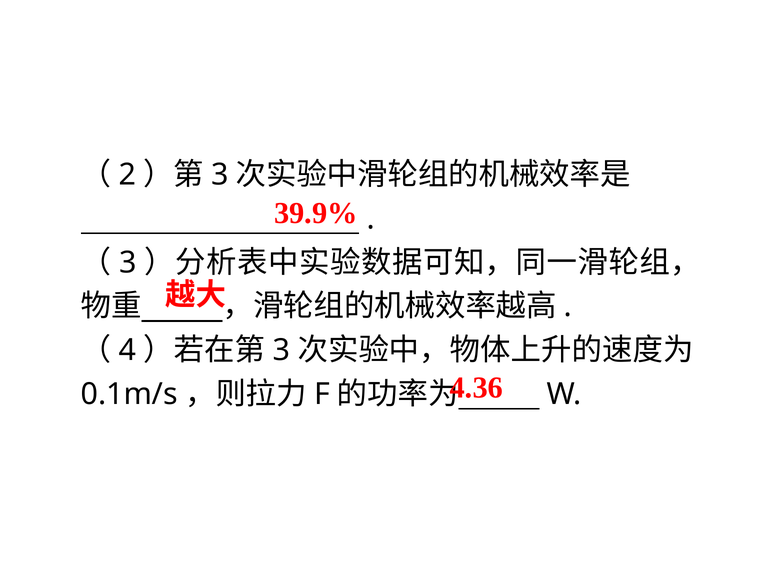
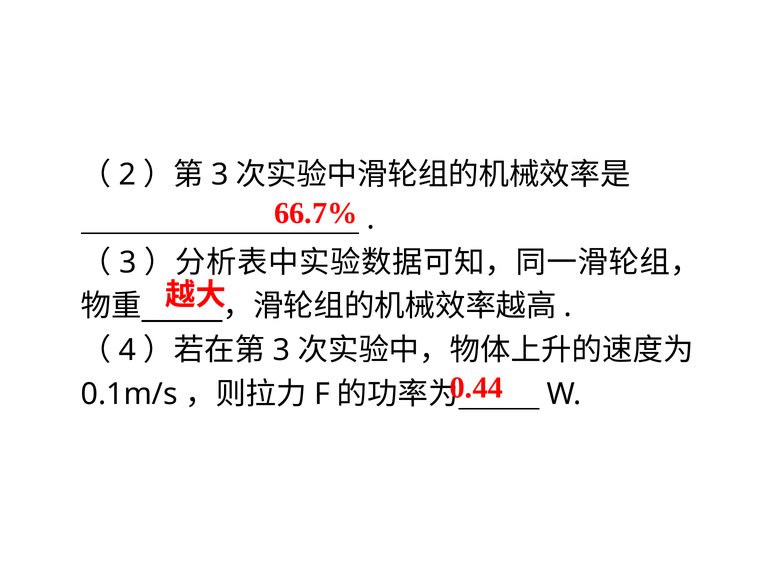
39.9%: 39.9% -> 66.7% (316, 213)
4.36: 4.36 -> 0.44 (476, 387)
